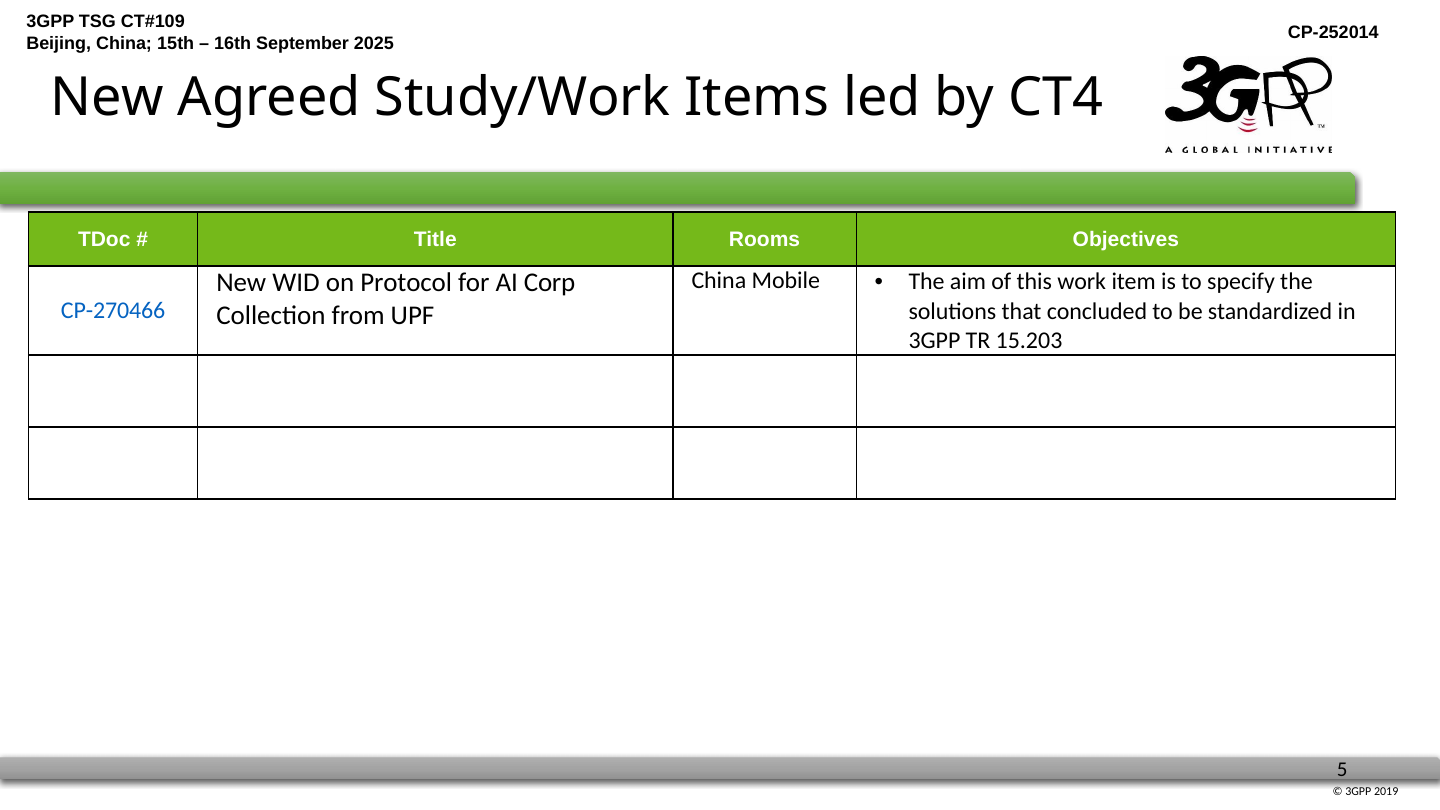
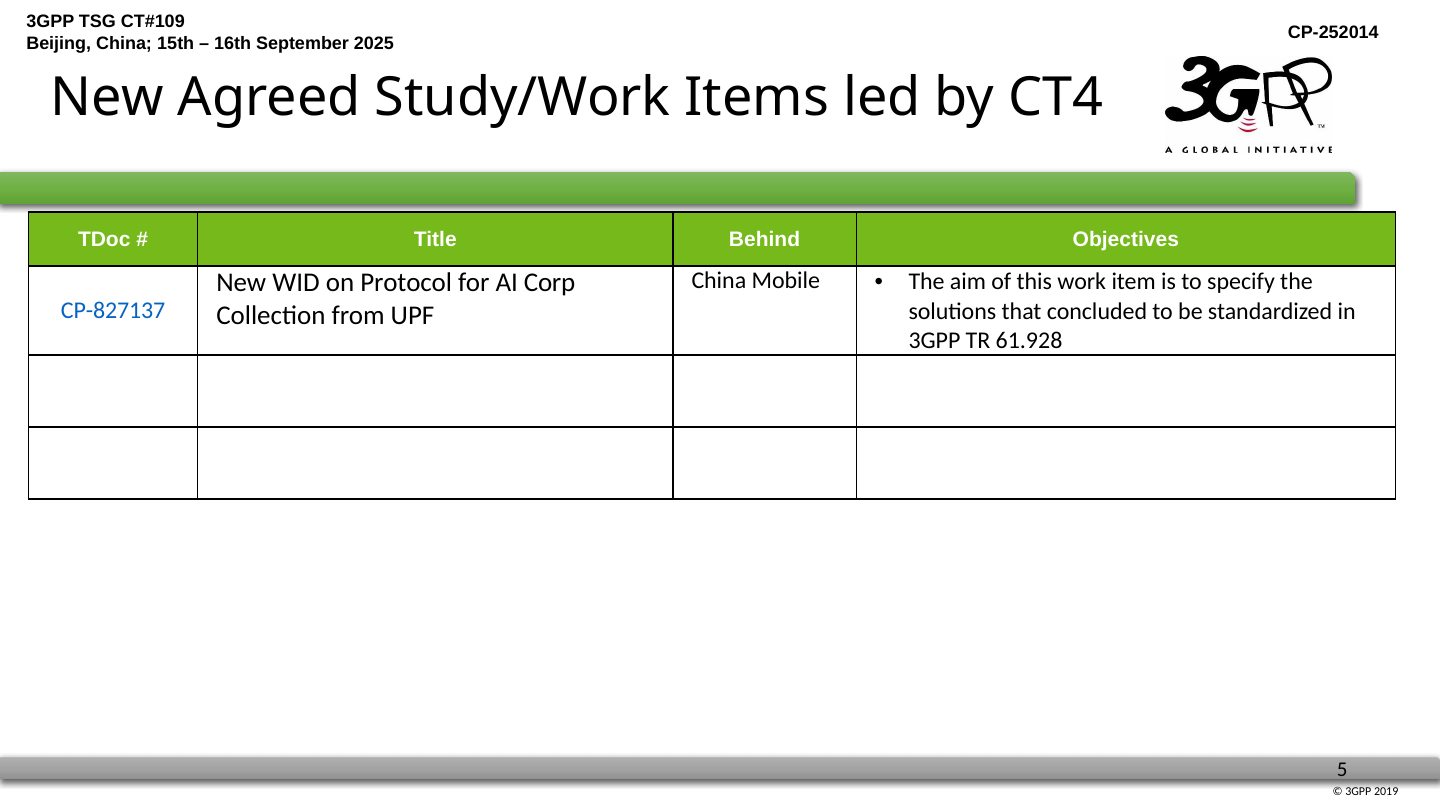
Rooms: Rooms -> Behind (765, 239)
CP-270466: CP-270466 -> CP-827137 (113, 311)
15.203: 15.203 -> 61.928 (1029, 341)
